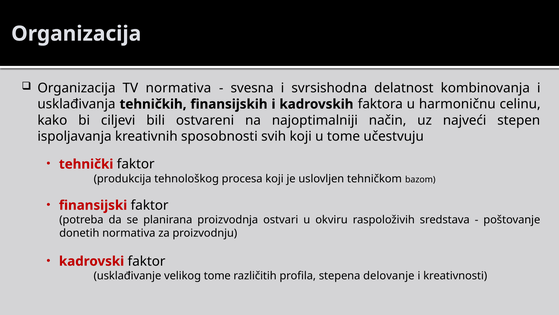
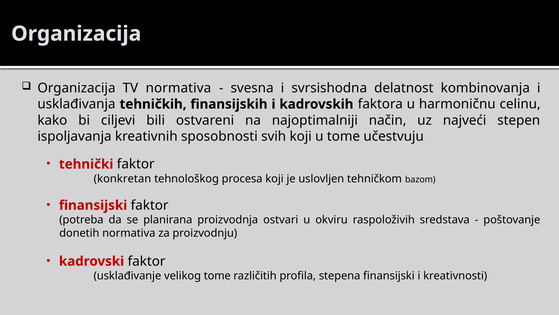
produkcija: produkcija -> konkretan (122, 178)
stepena delovanje: delovanje -> finansijski (389, 275)
